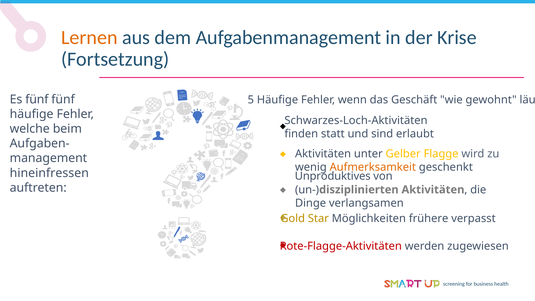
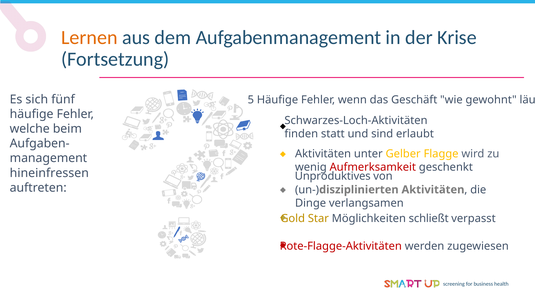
Es fünf: fünf -> sich (37, 99)
Aufmerksamkeit colour: orange -> red (373, 167)
frühere: frühere -> schließt (429, 218)
